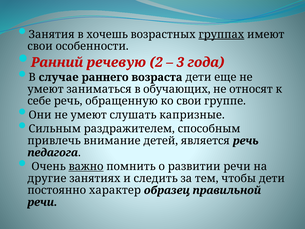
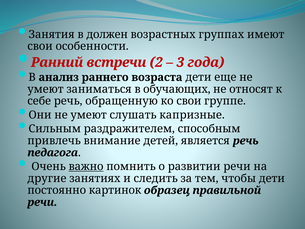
хочешь: хочешь -> должен (107, 34)
группах underline: present -> none (221, 34)
речевую: речевую -> встречи (116, 62)
случае: случае -> анализ (59, 77)
характер: характер -> картинок (115, 190)
